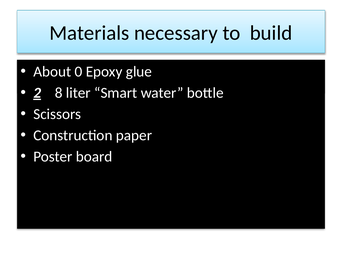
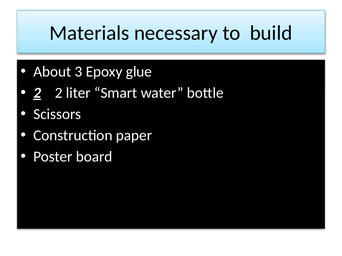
0: 0 -> 3 (78, 72)
8: 8 -> 2 (59, 93)
